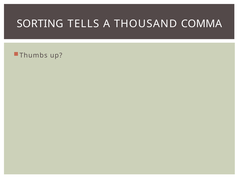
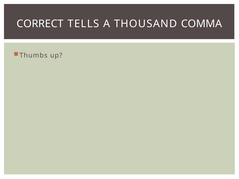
SORTING: SORTING -> CORRECT (40, 24)
